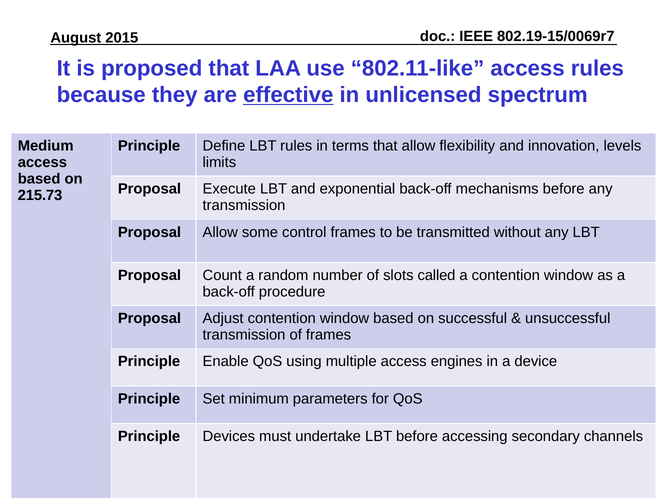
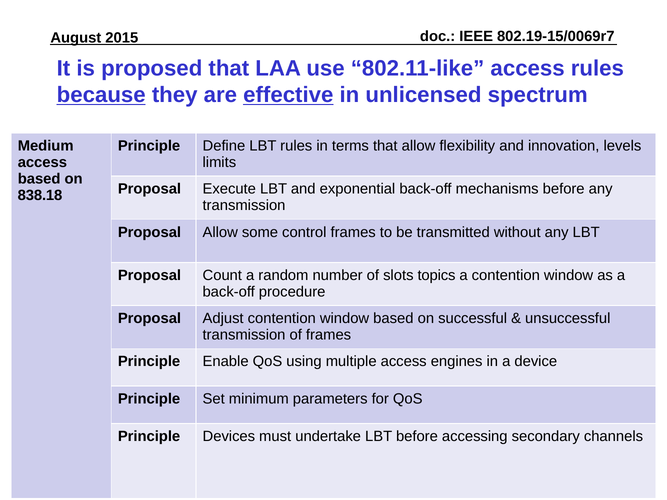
because underline: none -> present (101, 95)
215.73: 215.73 -> 838.18 (40, 195)
called: called -> topics (436, 275)
